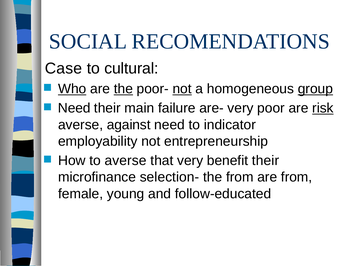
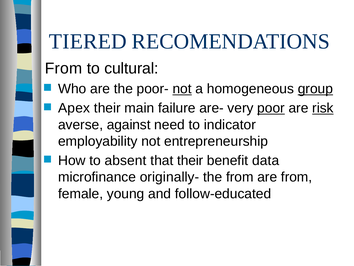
SOCIAL: SOCIAL -> TIERED (88, 41)
Case: Case -> From (64, 68)
Who underline: present -> none (72, 89)
the underline: present -> none (123, 89)
Need: Need -> Apex (74, 108)
poor underline: none -> present (271, 108)
to averse: averse -> absent (126, 160)
that very: very -> their (190, 160)
benefit their: their -> data (266, 160)
selection-: selection- -> originally- (170, 177)
